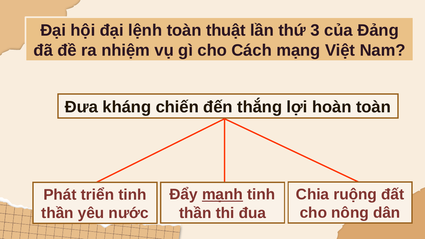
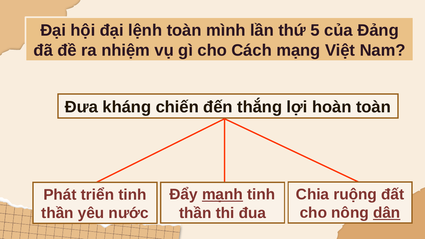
thuật: thuật -> mình (226, 30)
3: 3 -> 5 (315, 30)
dân underline: none -> present (387, 213)
